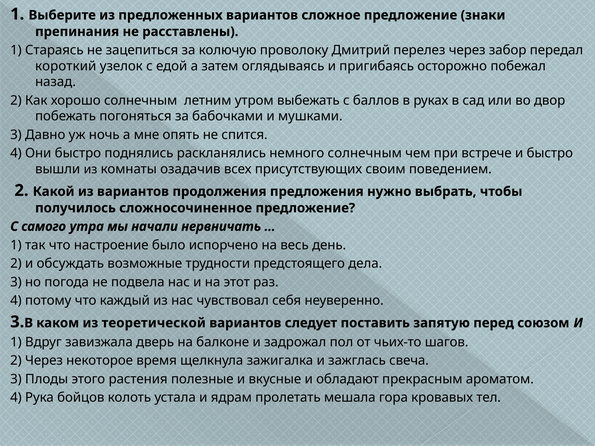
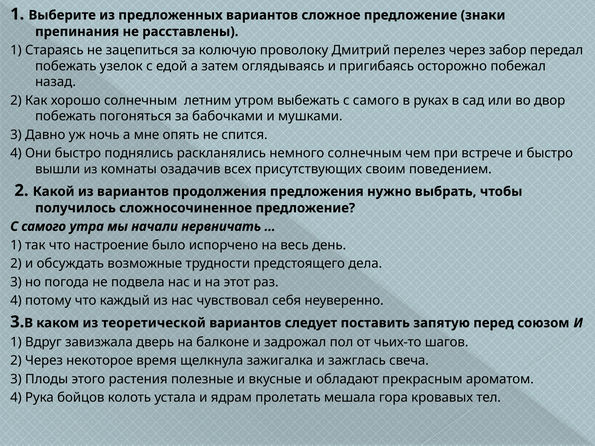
короткий: короткий -> побежать (66, 66)
выбежать с баллов: баллов -> самого (376, 100)
